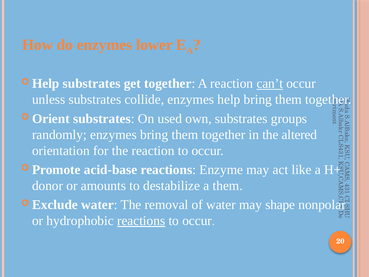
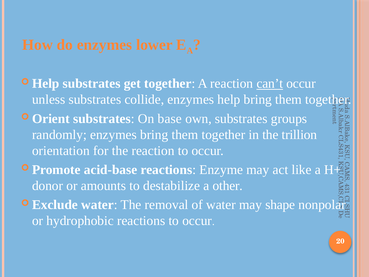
used: used -> base (170, 119)
altered: altered -> trillion (299, 135)
a them: them -> other (228, 186)
reactions underline: present -> none (141, 221)
